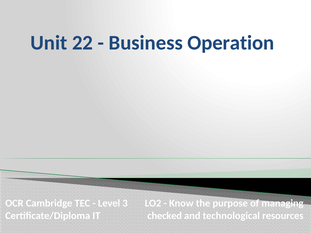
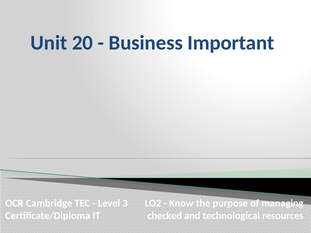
22: 22 -> 20 (82, 43)
Operation: Operation -> Important (231, 43)
